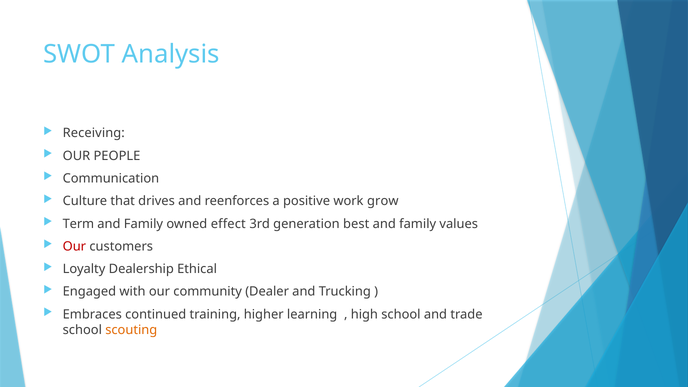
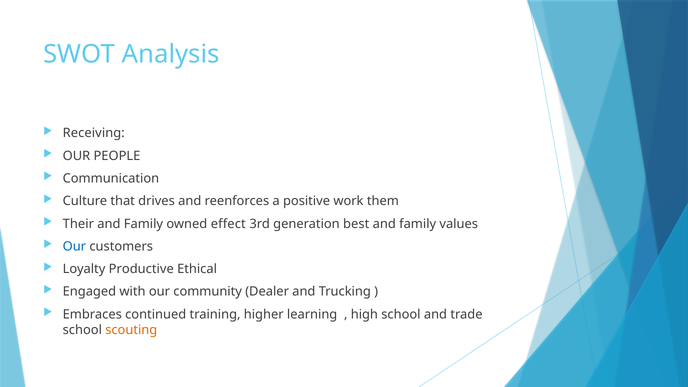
grow: grow -> them (383, 201)
Term: Term -> Their (78, 224)
Our colour: red -> blue (74, 246)
Dealership: Dealership -> Productive (141, 269)
